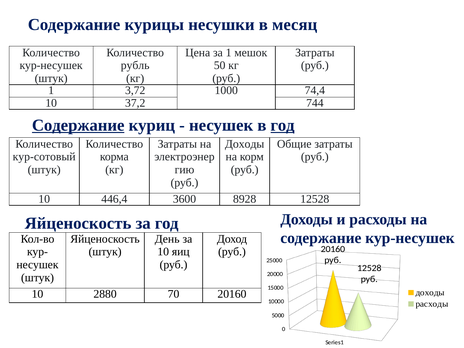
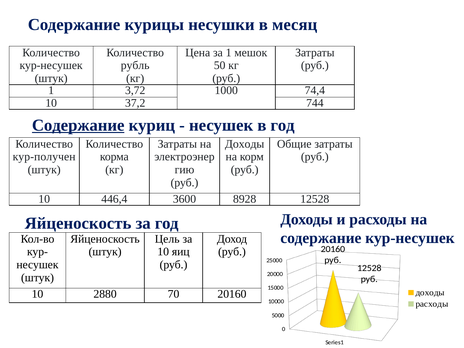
год underline: present -> none (283, 125)
кур-сотовый: кур-сотовый -> кур-получен (44, 157)
День: День -> Цель (167, 239)
